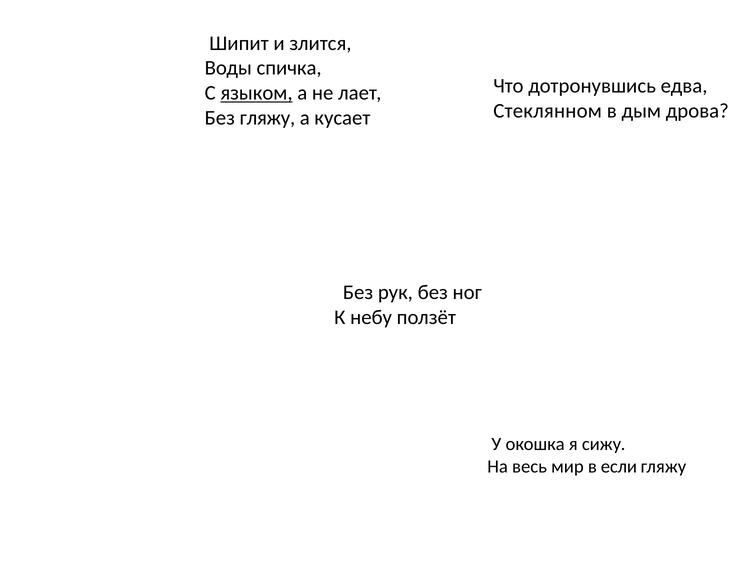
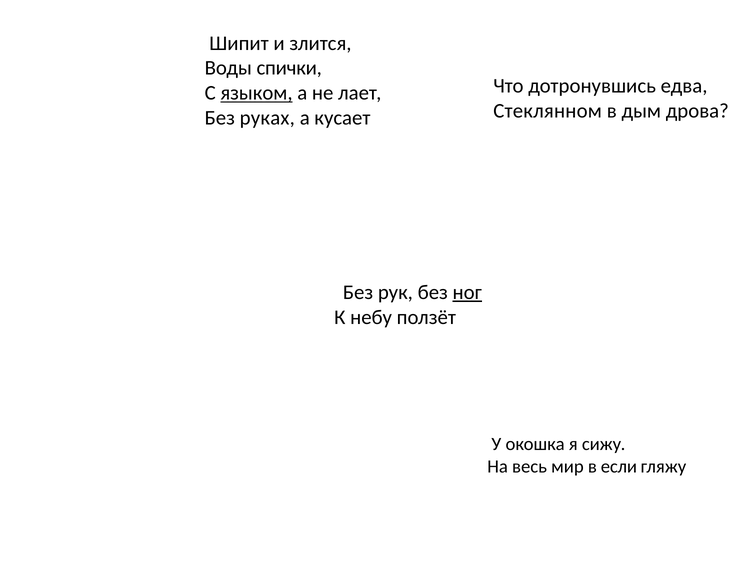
спичка: спичка -> спички (289, 68)
Без гляжу: гляжу -> руках (267, 118)
ног underline: none -> present (467, 292)
